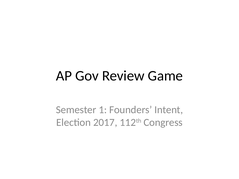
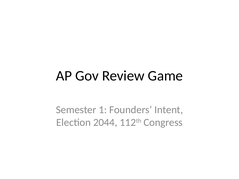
2017: 2017 -> 2044 (105, 123)
